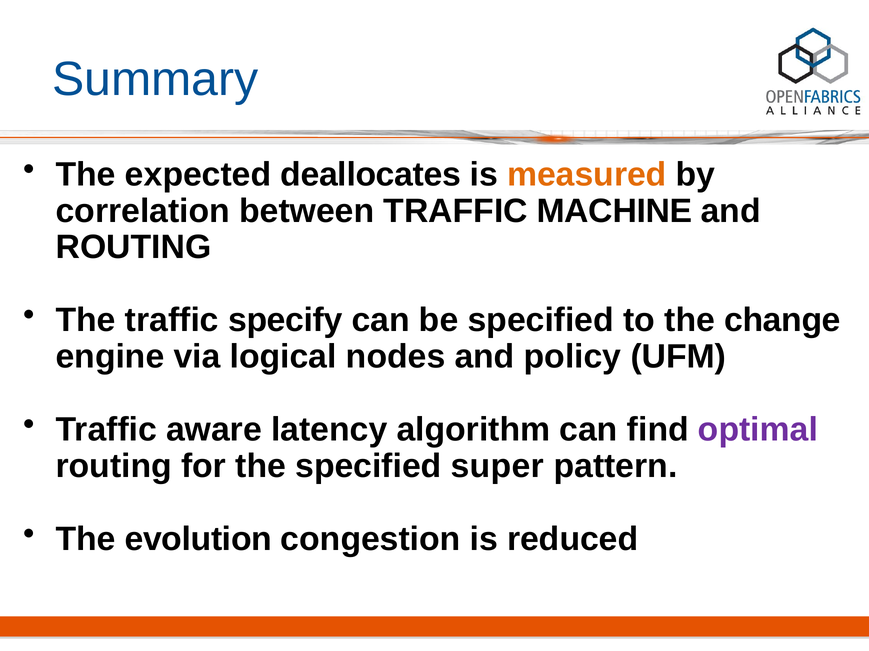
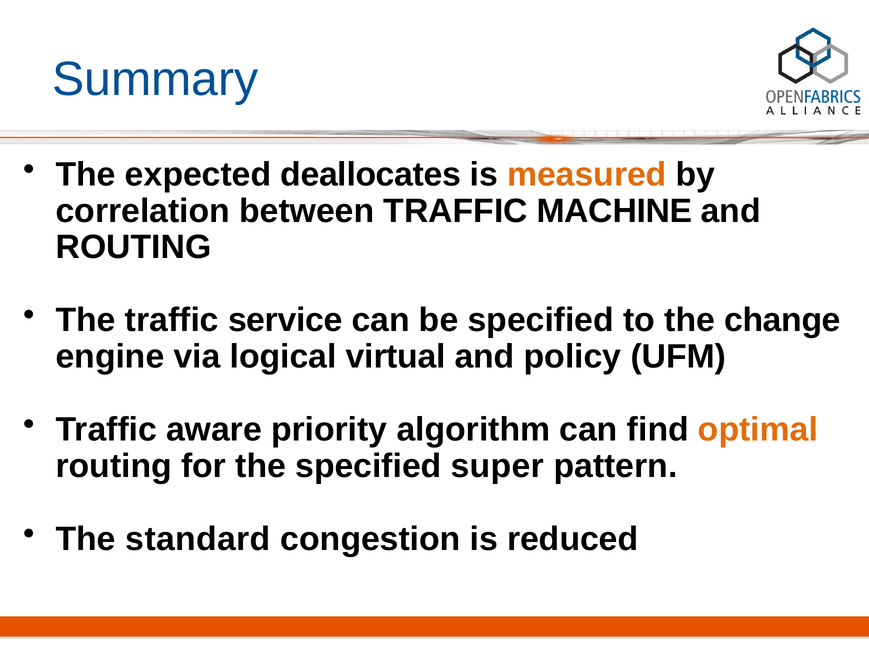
specify: specify -> service (285, 321)
nodes: nodes -> virtual (396, 357)
latency: latency -> priority (329, 430)
optimal colour: purple -> orange (758, 430)
evolution: evolution -> standard (198, 540)
